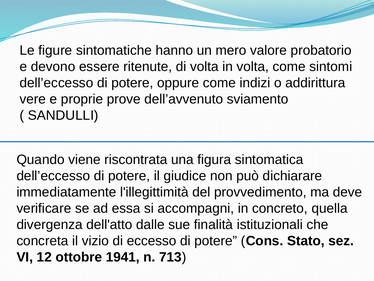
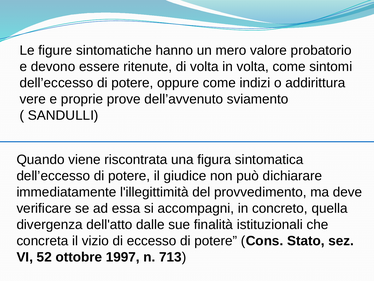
12: 12 -> 52 (44, 257)
1941: 1941 -> 1997 (123, 257)
